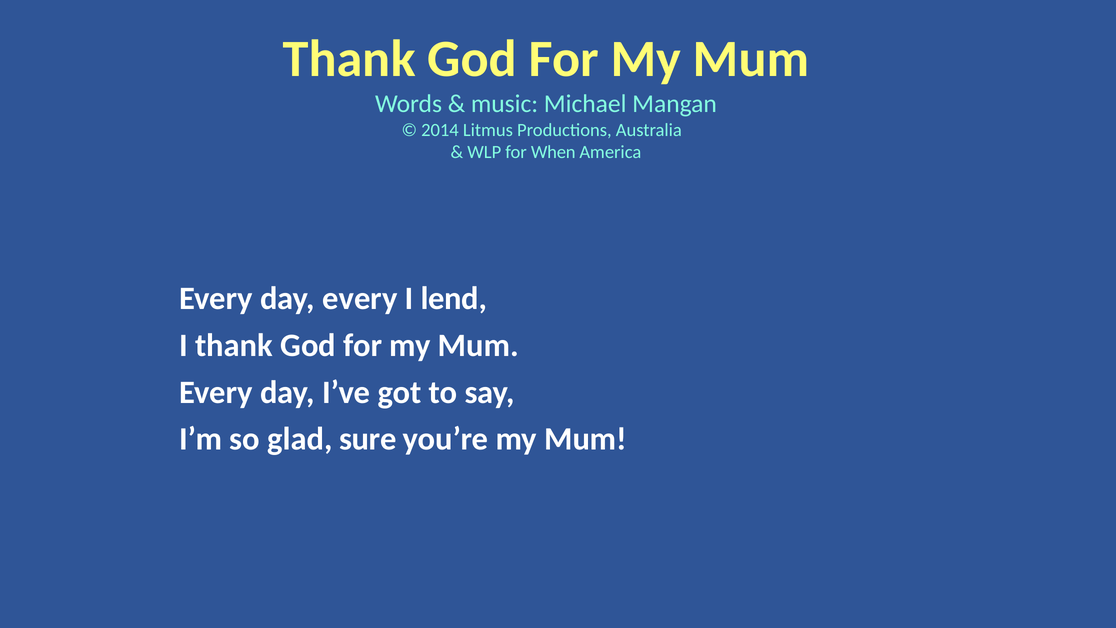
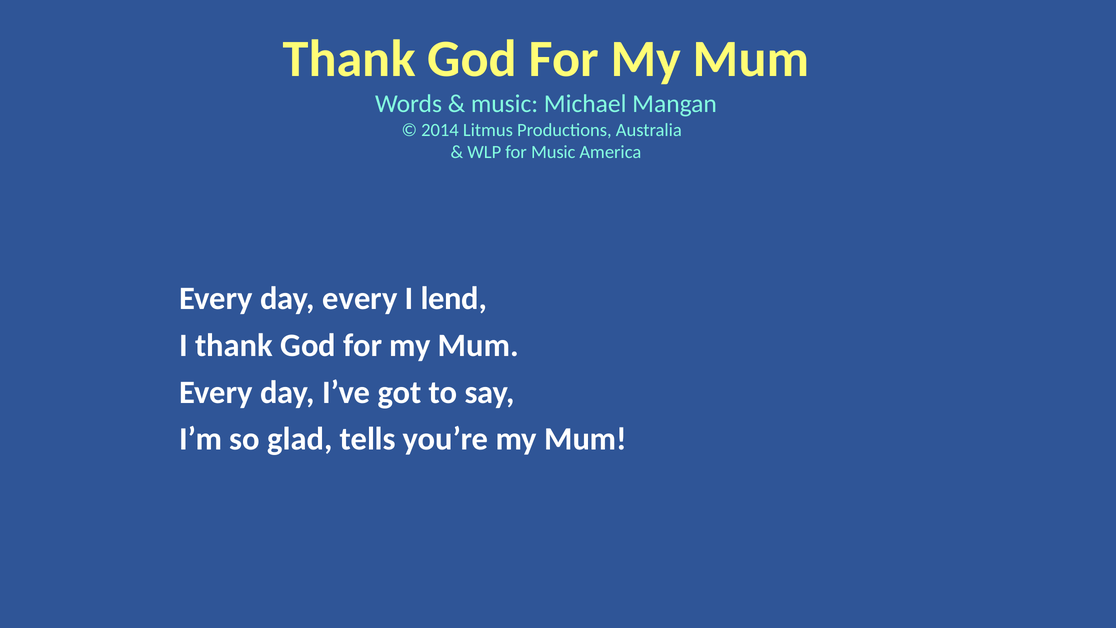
for When: When -> Music (553, 152)
sure: sure -> tells (368, 439)
